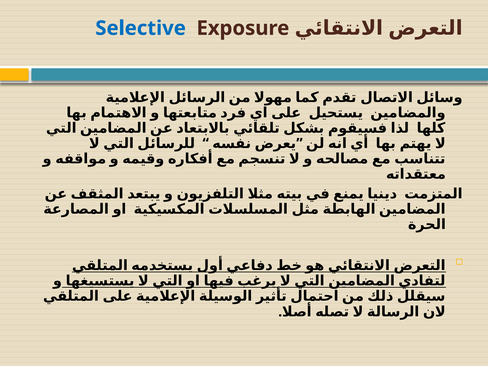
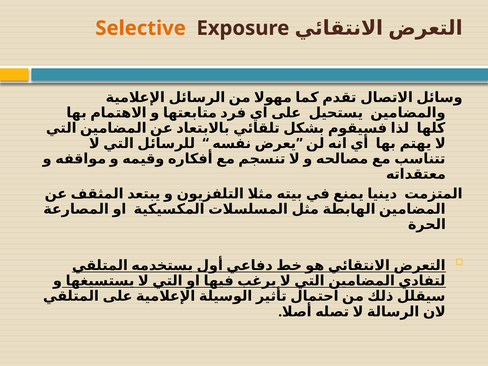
Selective colour: blue -> orange (141, 28)
